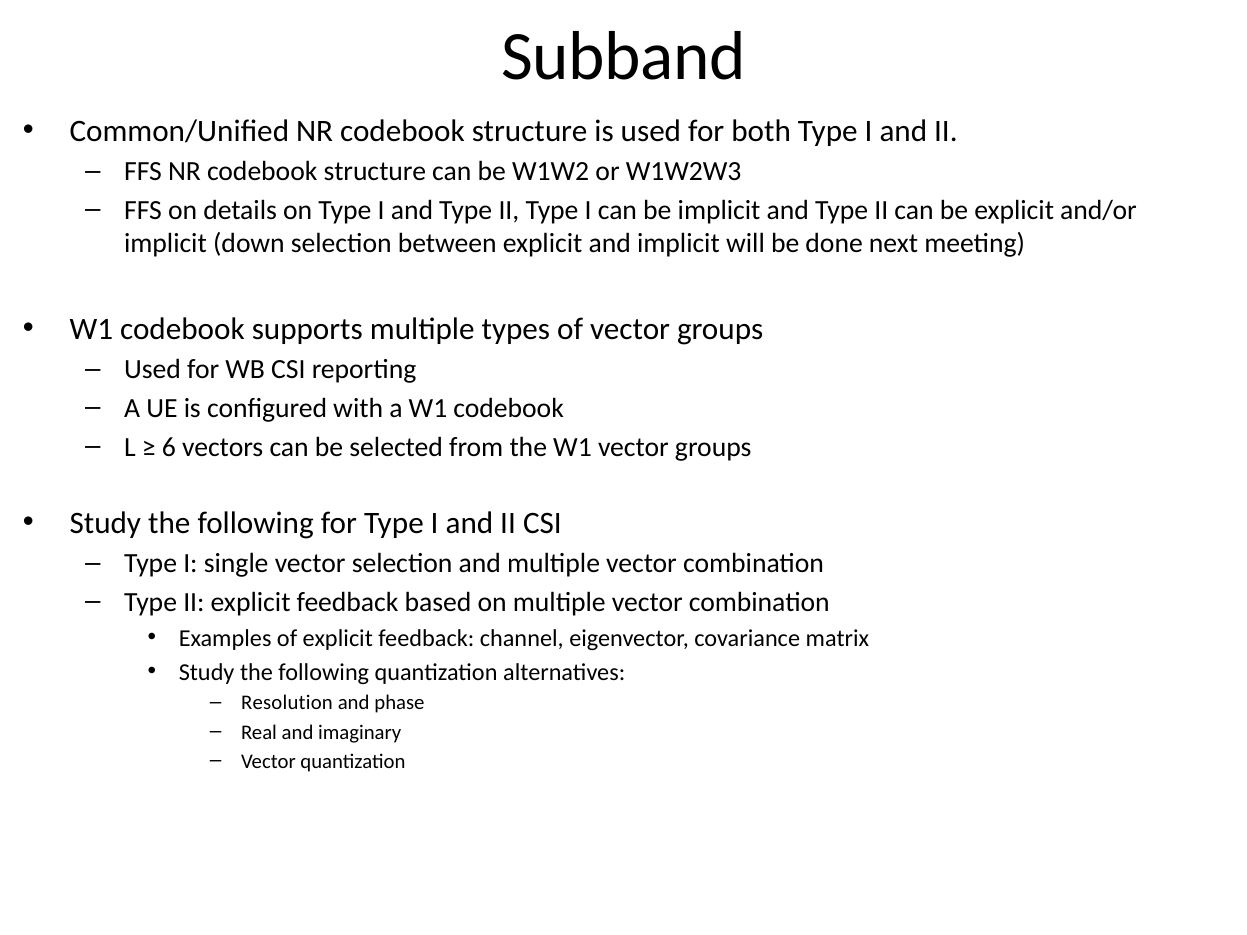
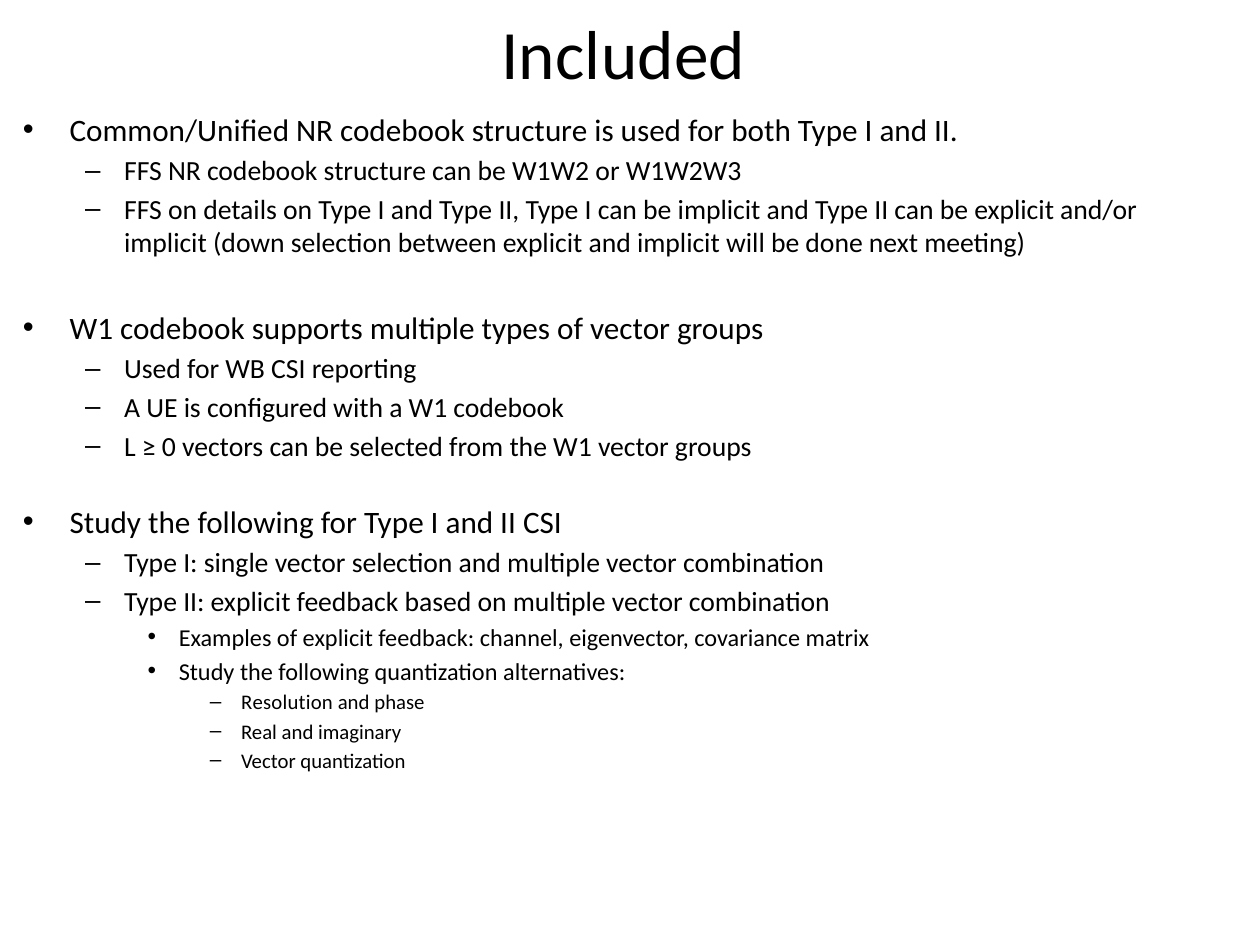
Subband: Subband -> Included (623, 57)
6: 6 -> 0 (169, 447)
